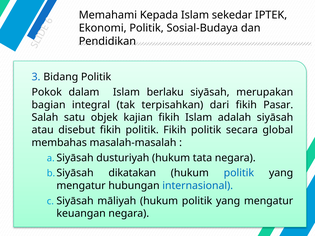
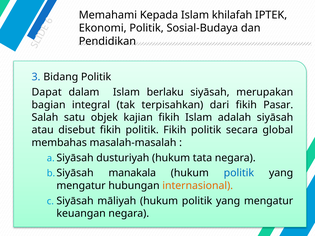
sekedar: sekedar -> khilafah (232, 15)
Pokok: Pokok -> Dapat (47, 92)
dikatakan: dikatakan -> manakala (132, 173)
internasional colour: blue -> orange (198, 186)
